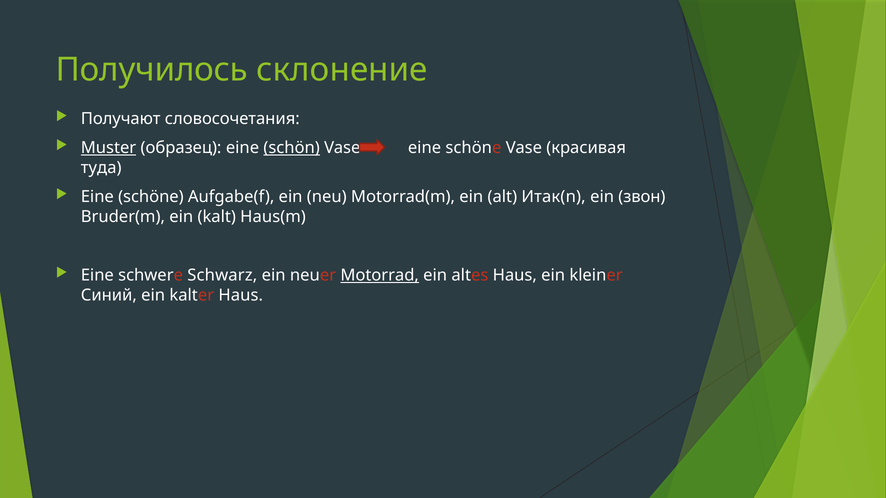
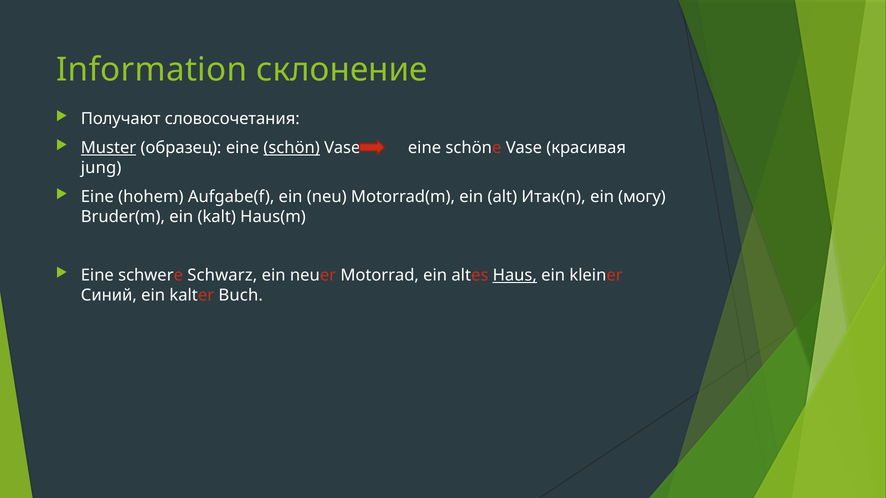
Получилось: Получилось -> Information (152, 70)
туда: туда -> jung (101, 168)
schöne: schöne -> hohem (151, 197)
звон: звон -> могу (642, 197)
Motorrad underline: present -> none (380, 275)
Haus underline: none -> present (515, 275)
kalter Haus: Haus -> Buch (241, 295)
